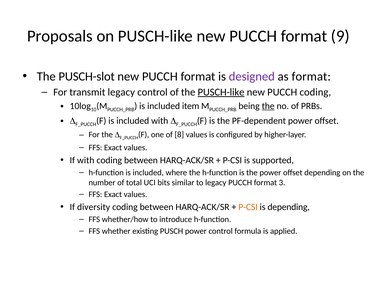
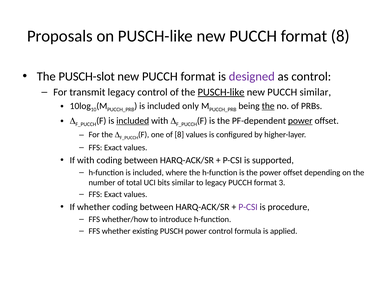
format 9: 9 -> 8 (340, 36)
as format: format -> control (311, 76)
PUCCH coding: coding -> similar (315, 92)
item: item -> only (191, 106)
included underline: none -> present (133, 121)
power underline: none -> present (300, 121)
If diversity: diversity -> whether (94, 207)
P-CSI colour: orange -> purple (248, 207)
is depending: depending -> procedure (289, 207)
